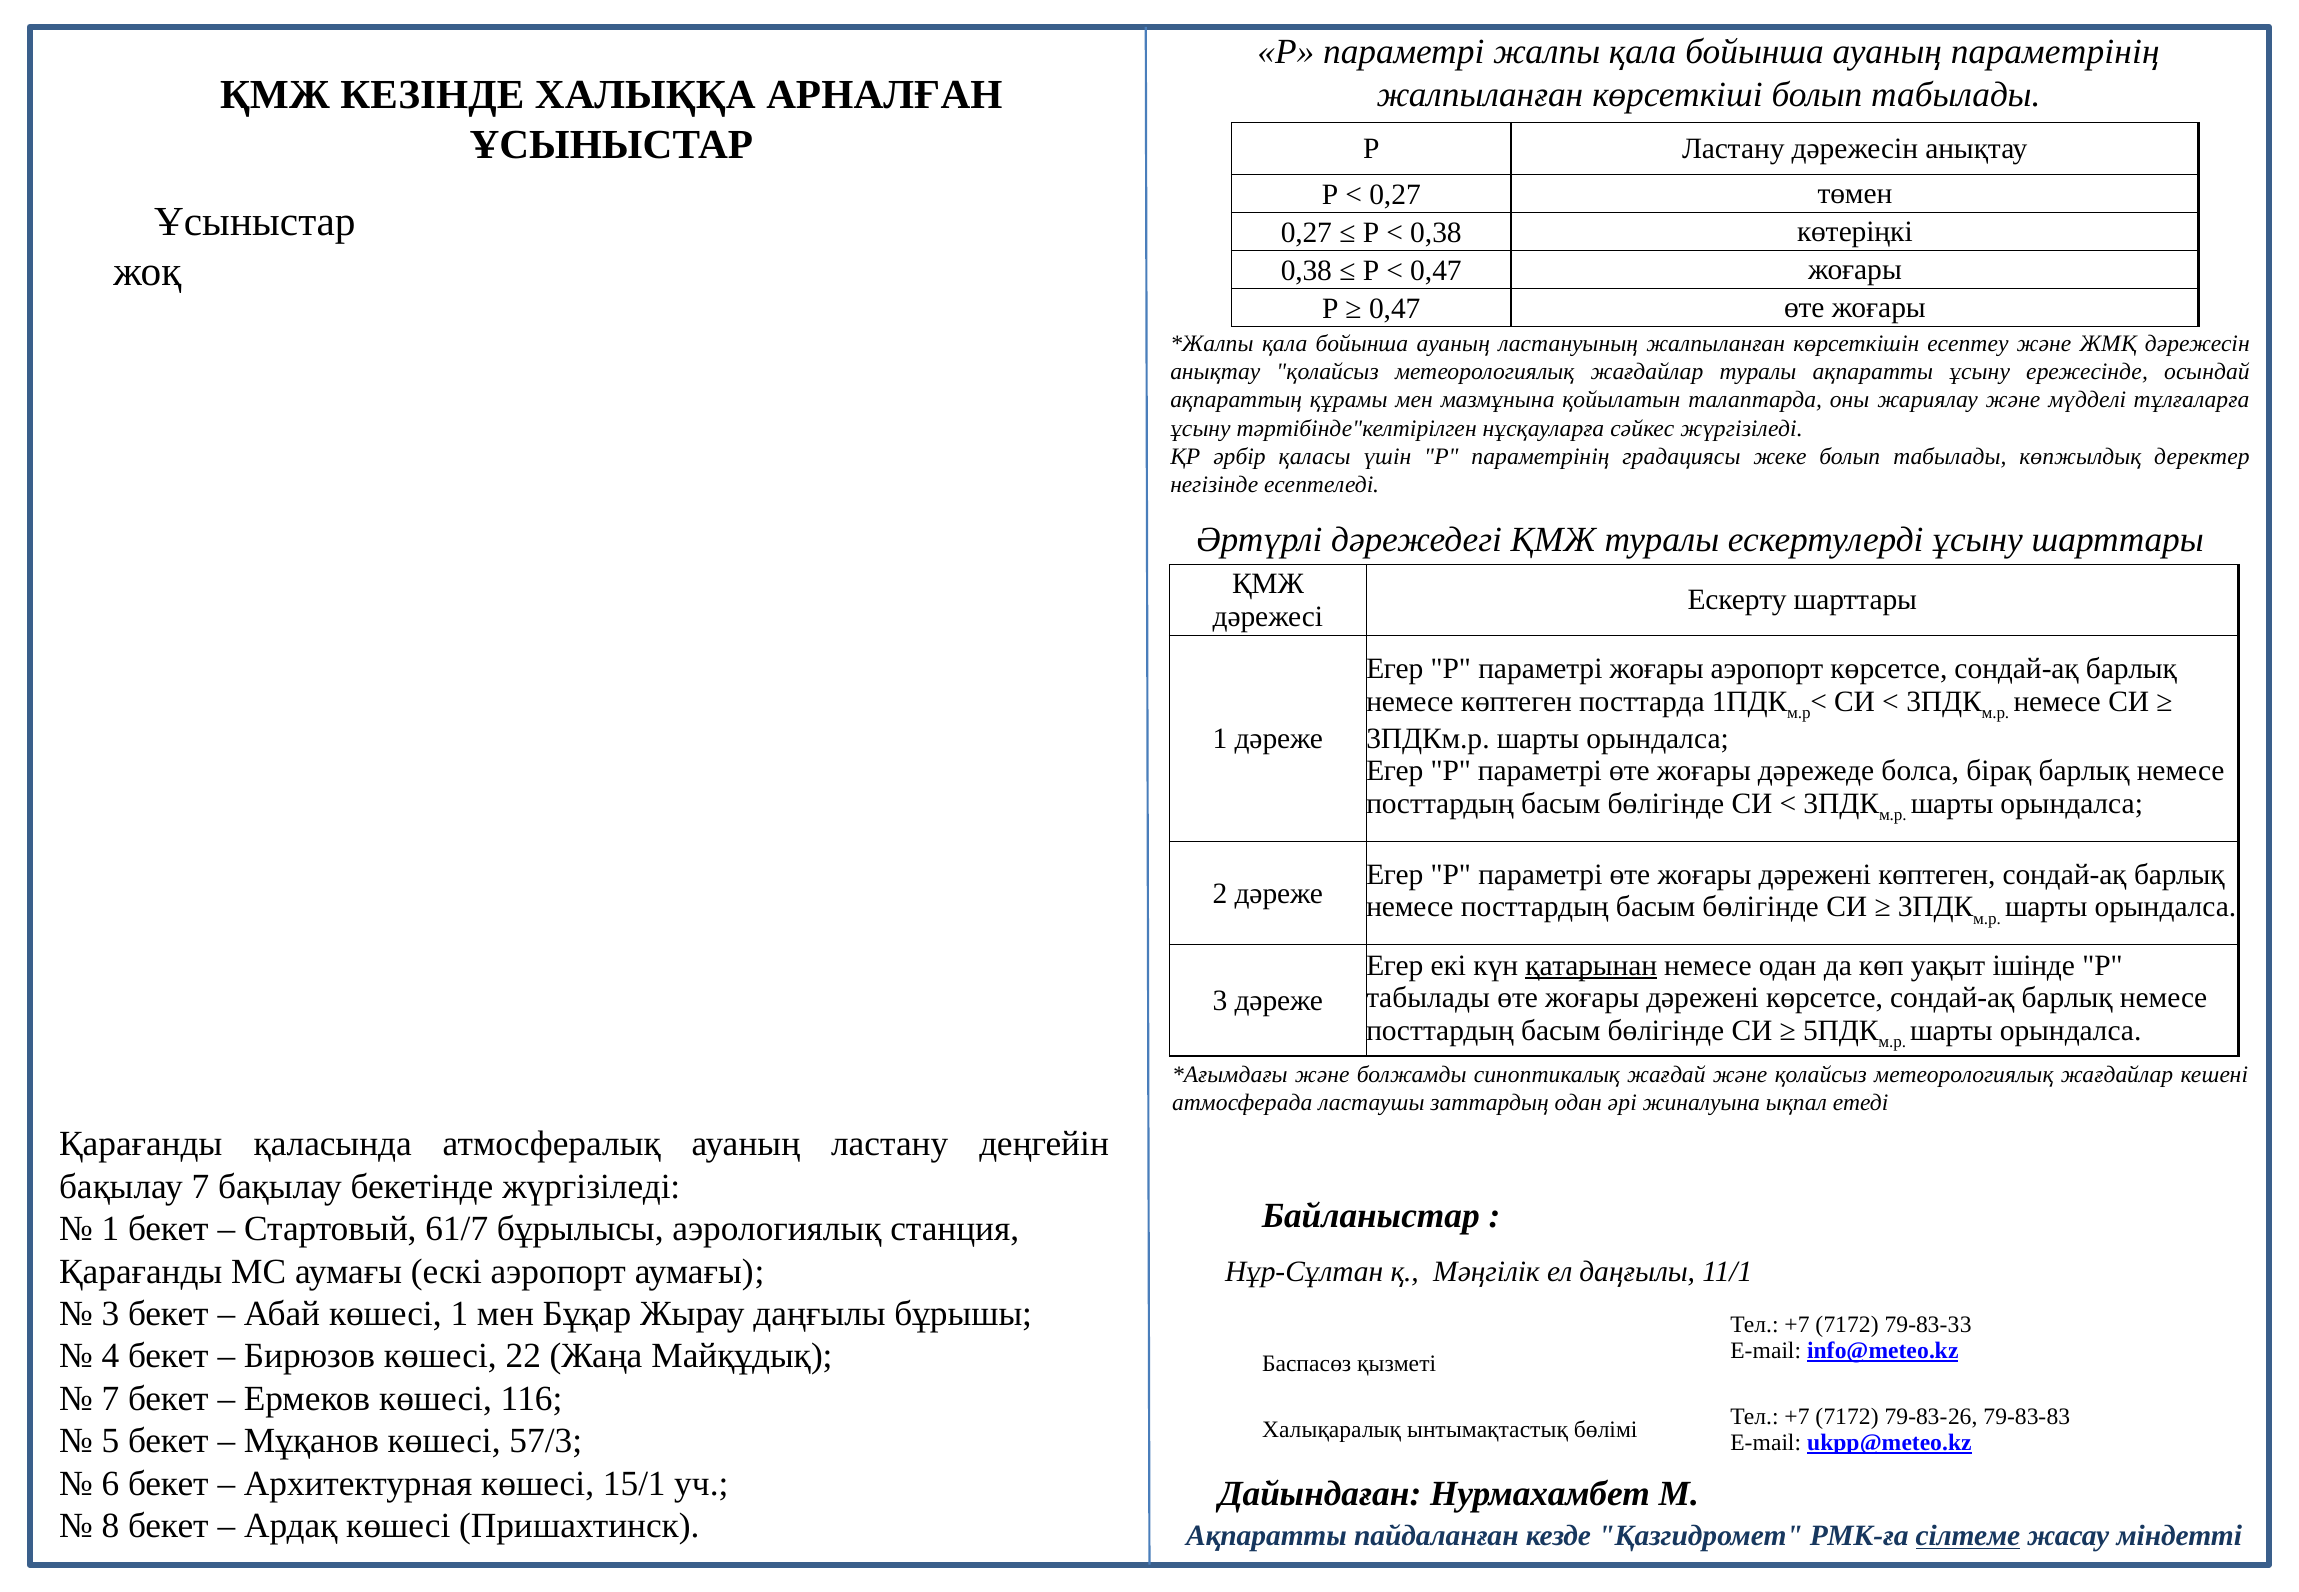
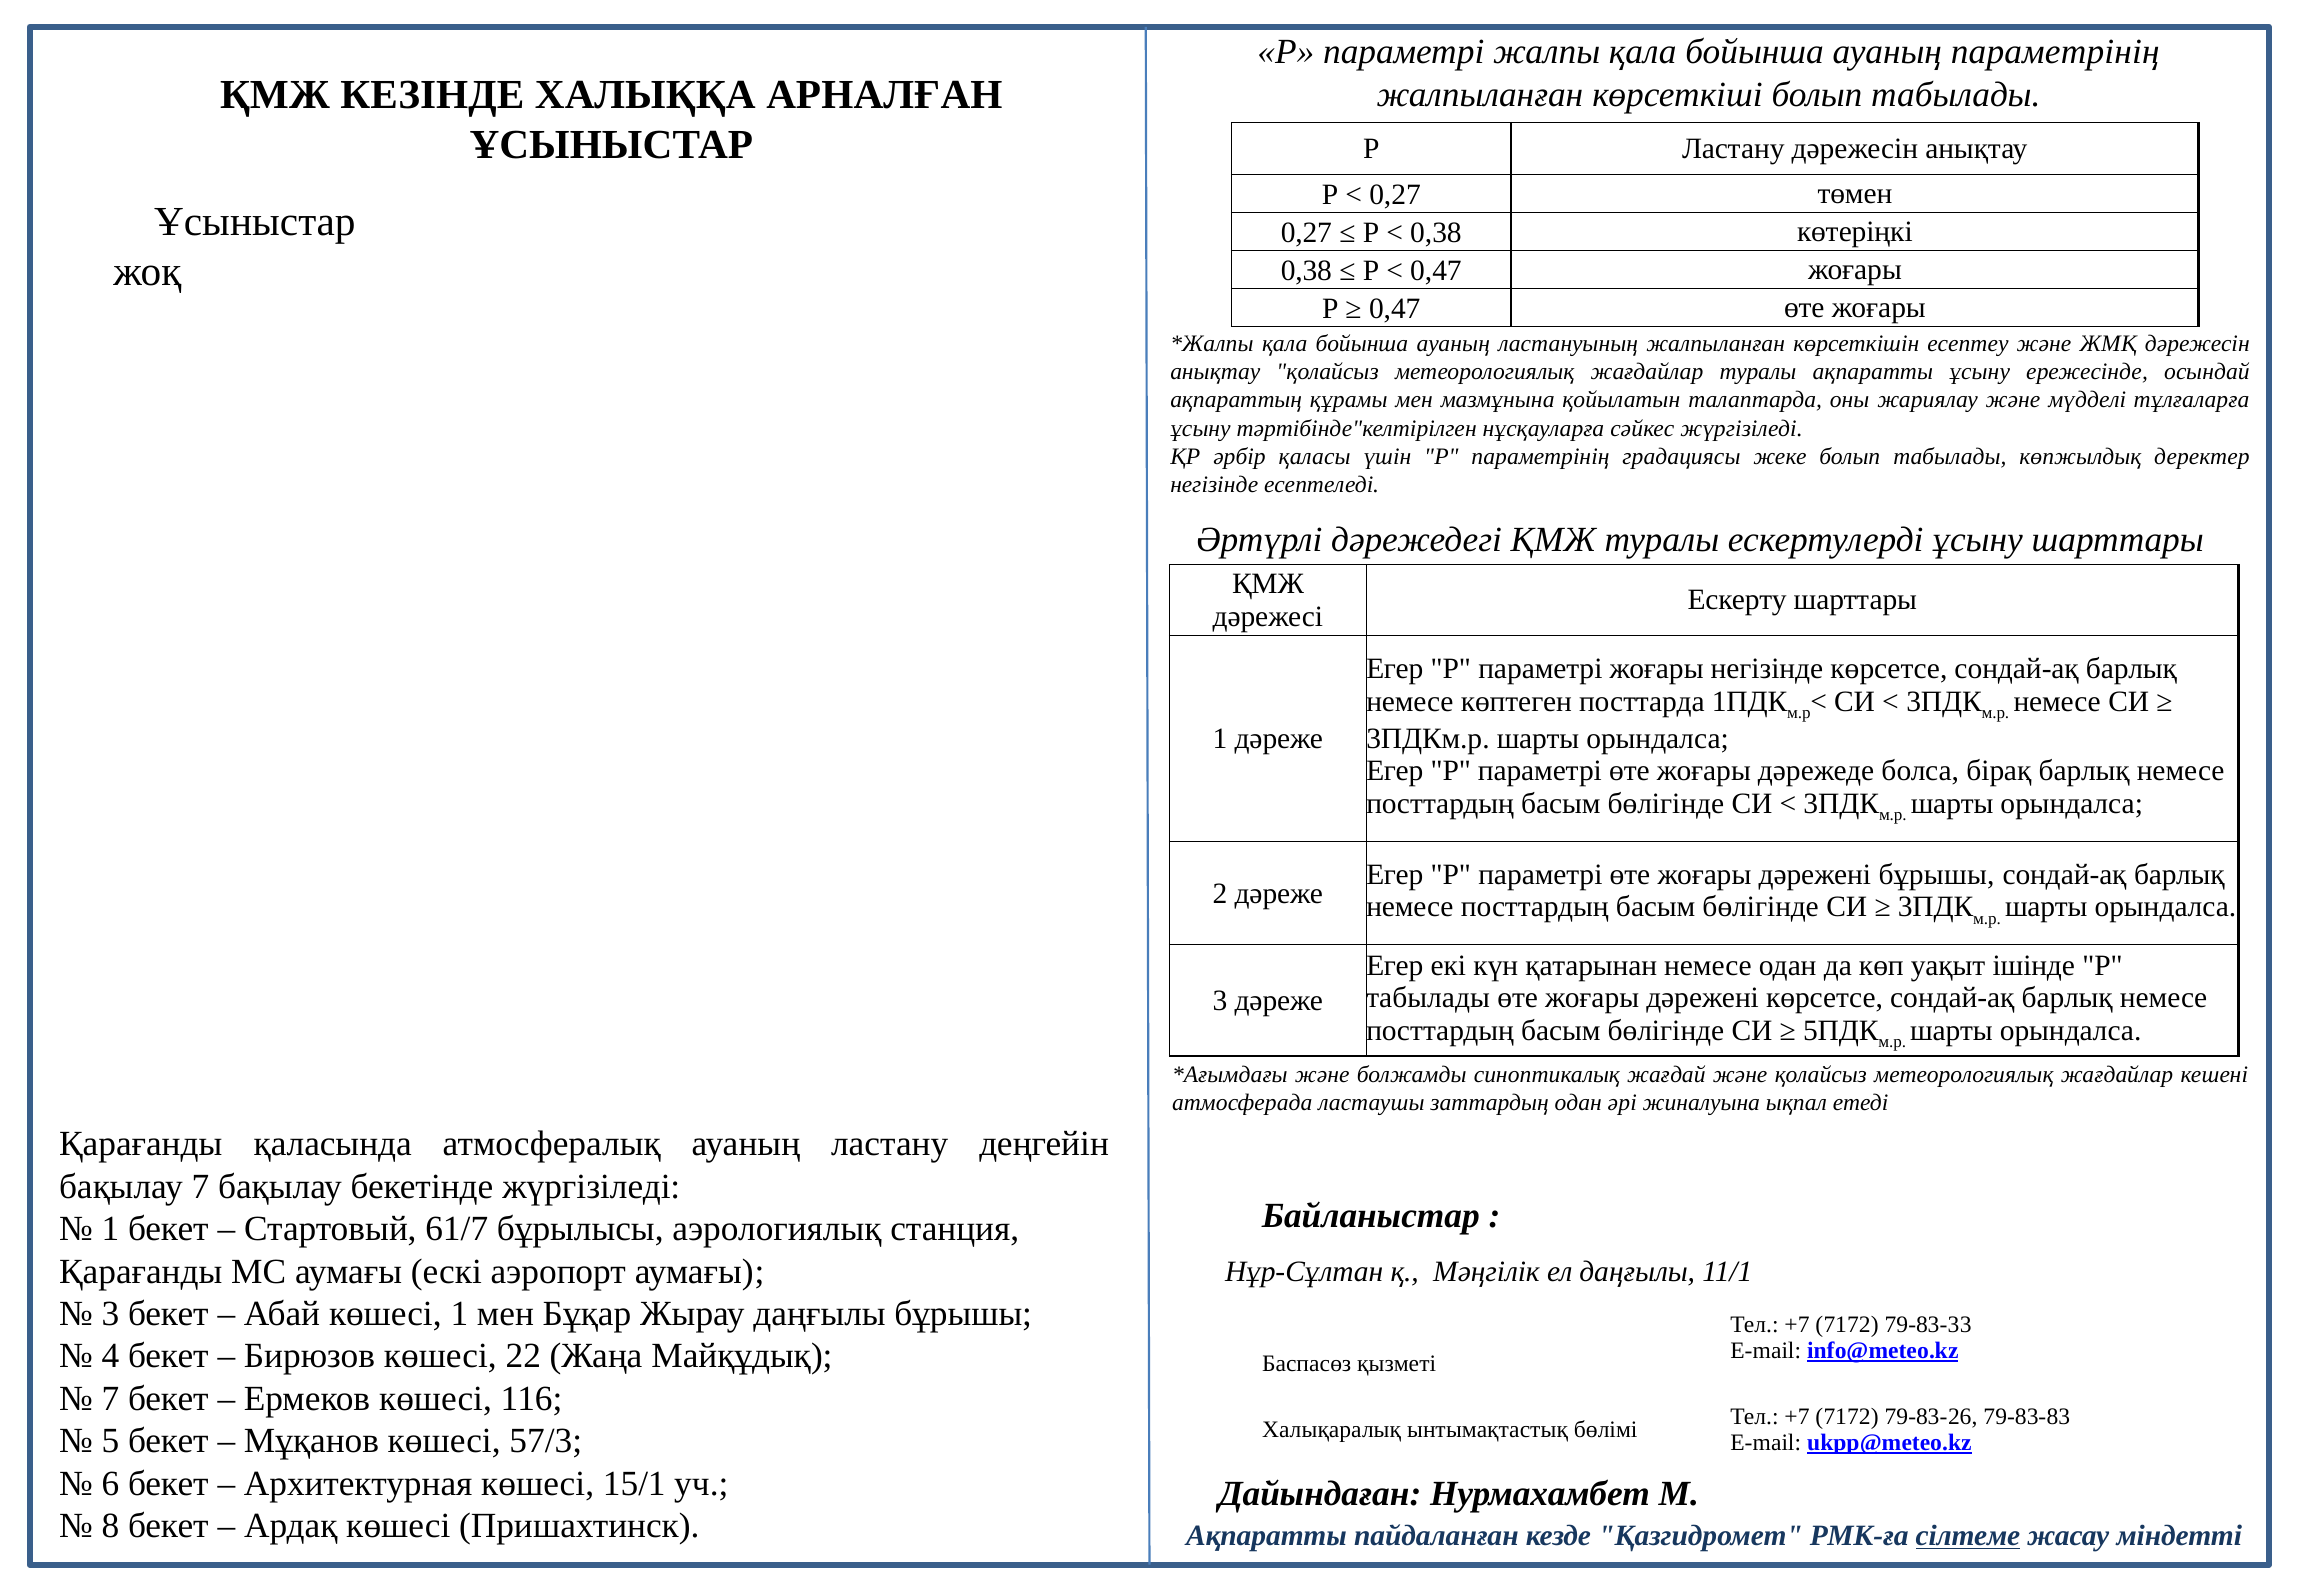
жоғары аэропорт: аэропорт -> негізінде (1767, 669)
дәрежені көптеген: көптеген -> бұрышы (1937, 874)
қатарынан underline: present -> none (1591, 965)
